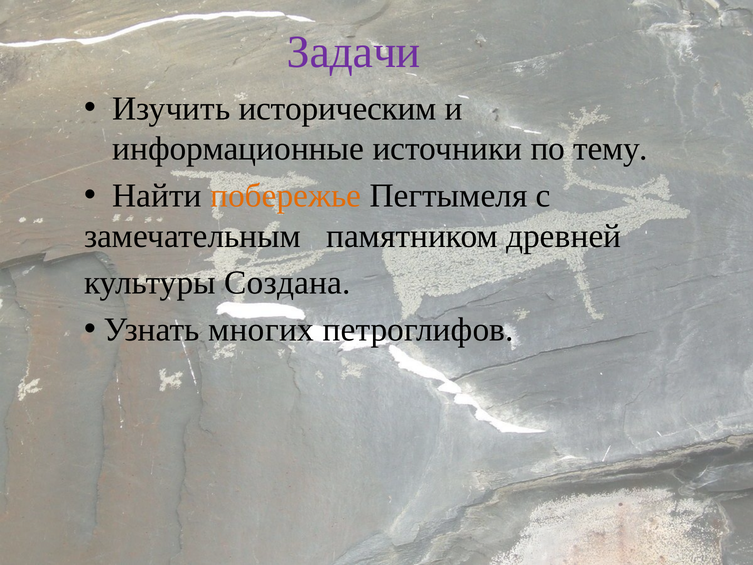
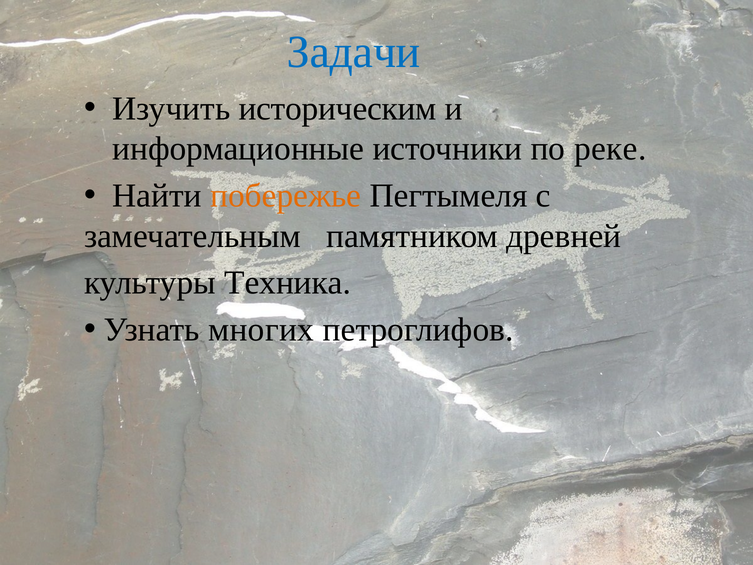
Задачи colour: purple -> blue (354, 52)
тему: тему -> реке (610, 149)
Создана: Создана -> Техника (288, 283)
